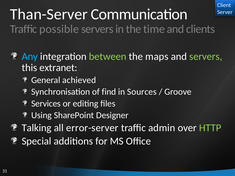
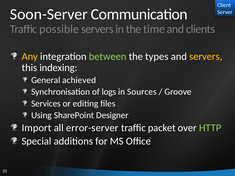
Than-Server: Than-Server -> Soon-Server (49, 14)
Any colour: light blue -> yellow (30, 57)
maps: maps -> types (157, 57)
servers colour: light green -> yellow (206, 57)
extranet: extranet -> indexing (58, 68)
find: find -> logs (109, 92)
Talking: Talking -> Import (37, 128)
admin: admin -> packet (162, 128)
